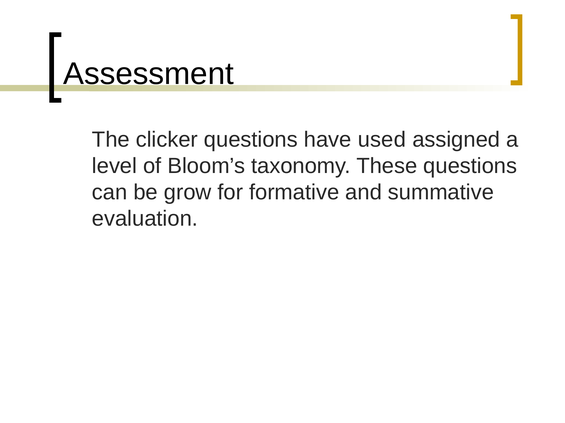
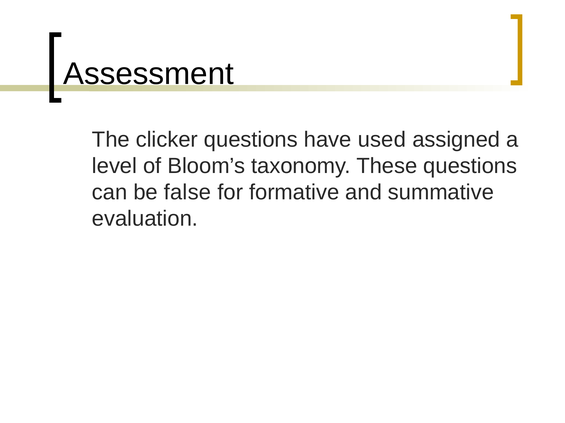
grow: grow -> false (188, 193)
